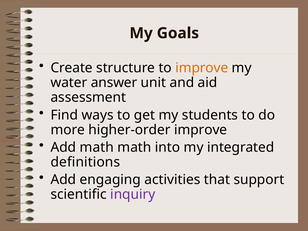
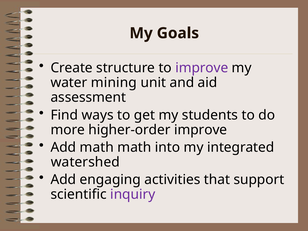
improve colour: orange -> purple (202, 68)
answer: answer -> mining (114, 83)
definitions: definitions -> watershed (85, 162)
